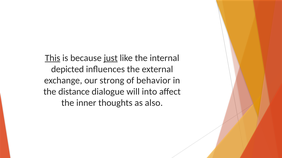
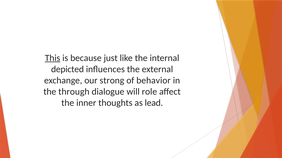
just underline: present -> none (111, 58)
distance: distance -> through (74, 92)
into: into -> role (149, 92)
also: also -> lead (154, 103)
